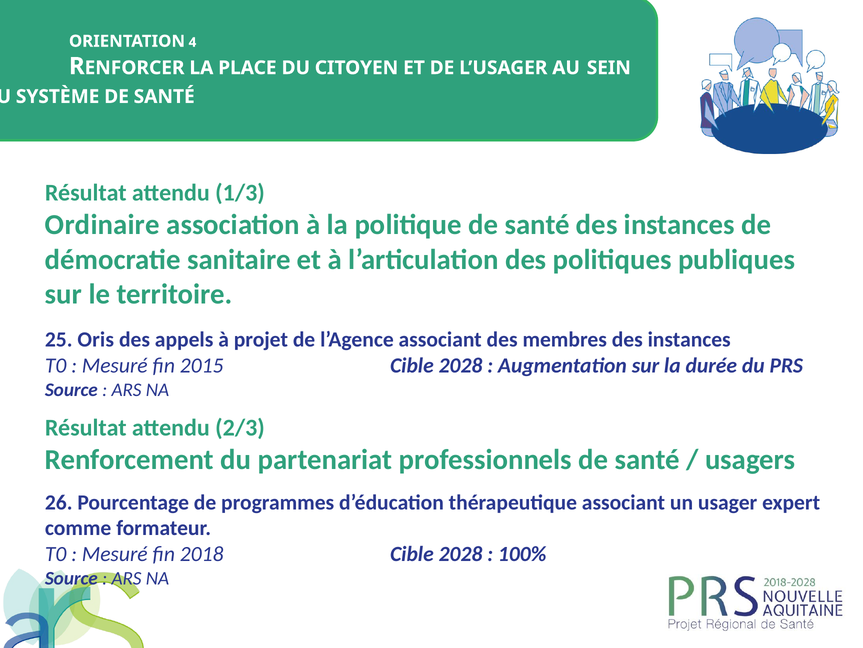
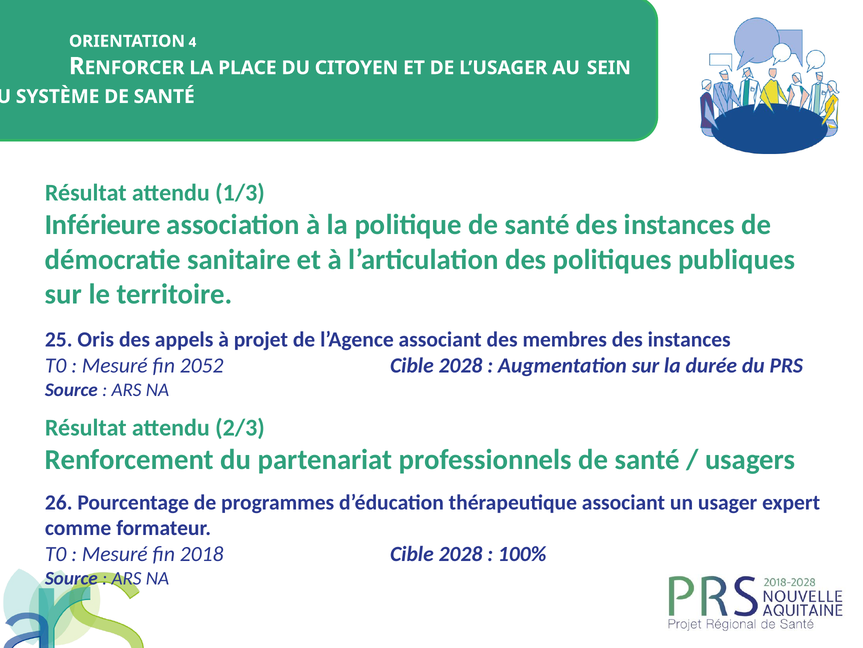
Ordinaire: Ordinaire -> Inférieure (103, 225)
2015: 2015 -> 2052 (202, 365)
